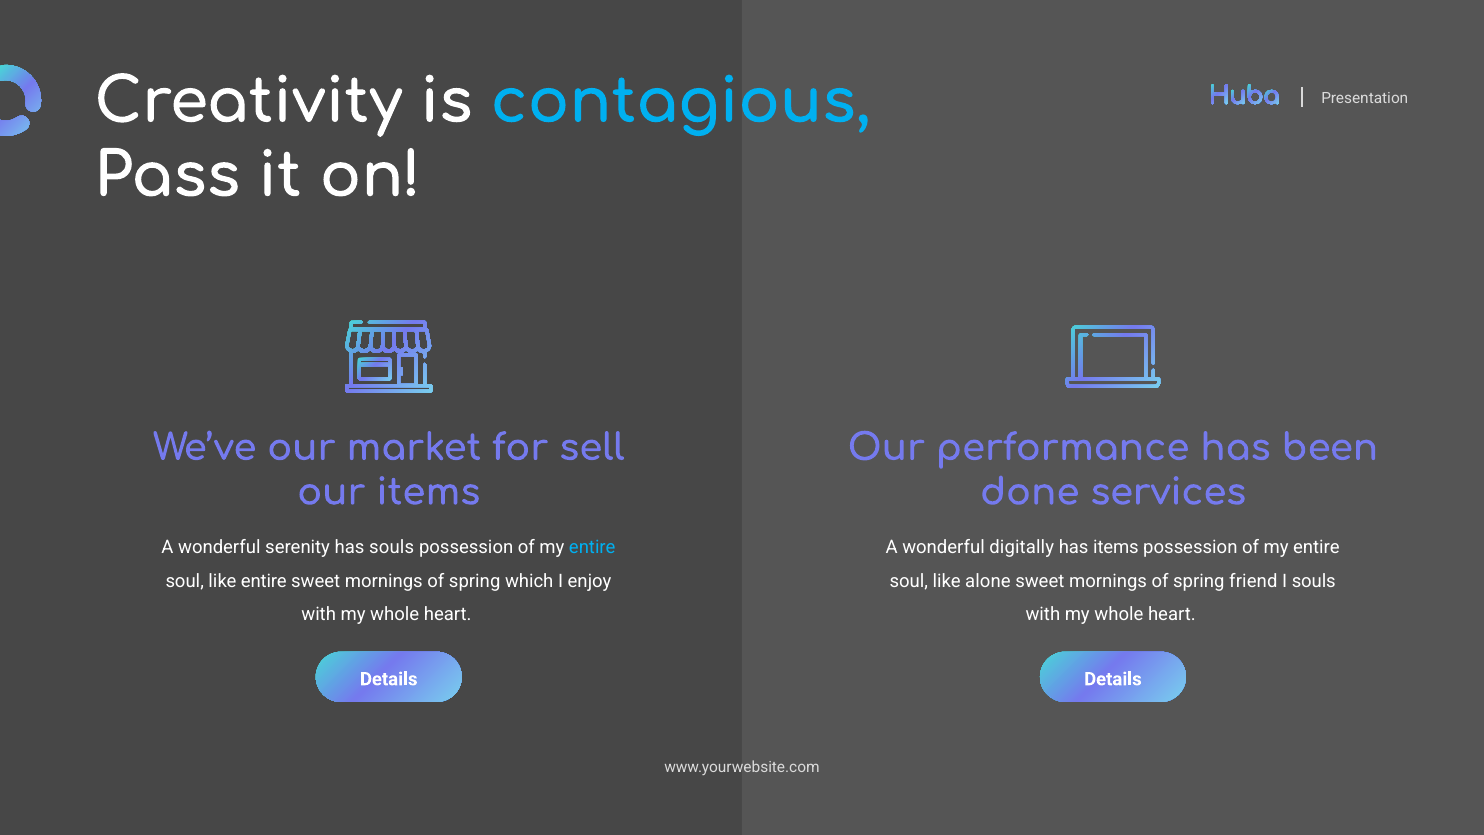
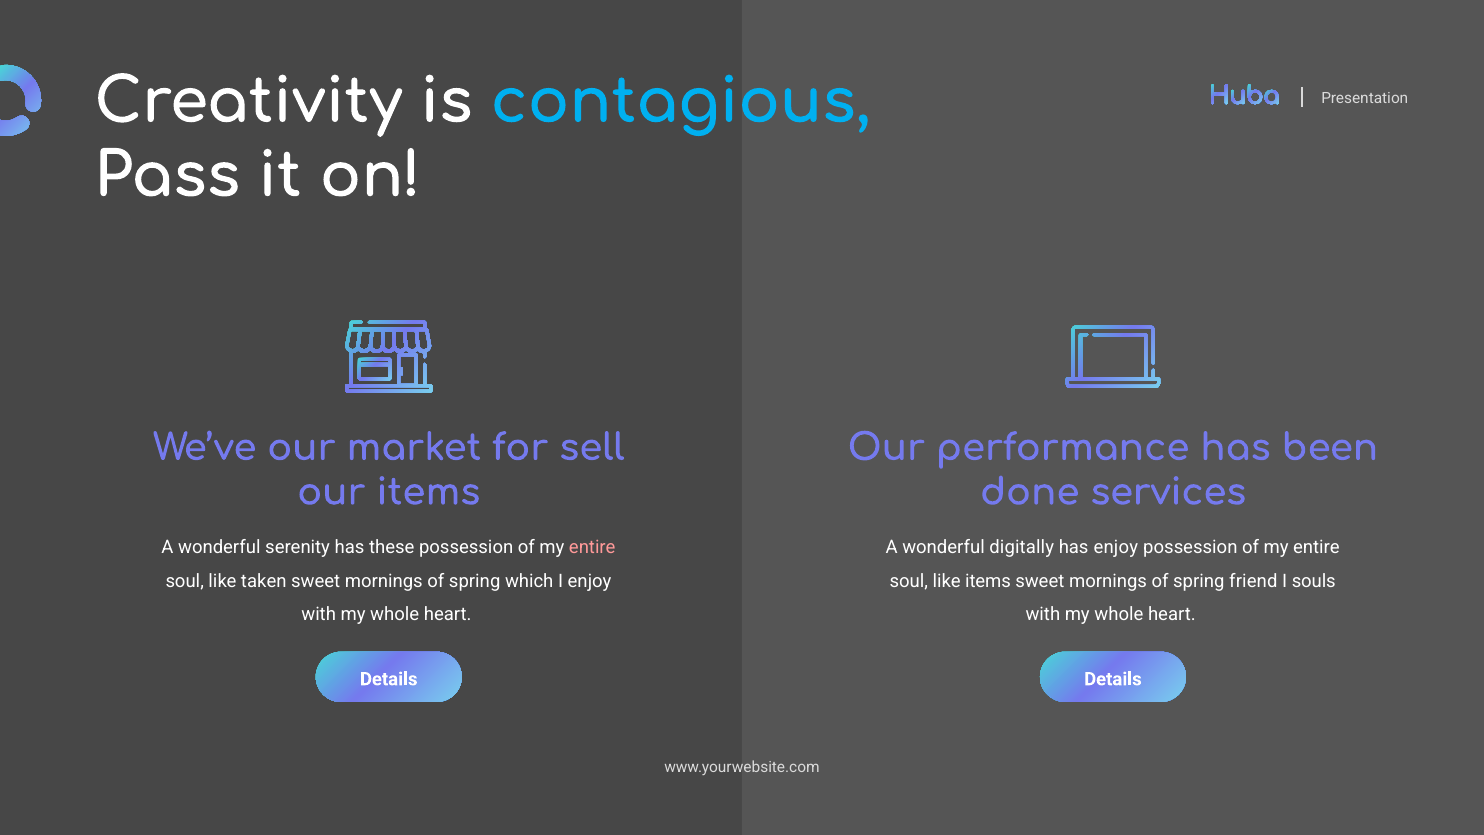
has souls: souls -> these (392, 547)
entire colour: light blue -> pink (592, 547)
has items: items -> enjoy (1116, 547)
like entire: entire -> taken (264, 581)
like alone: alone -> items (988, 581)
